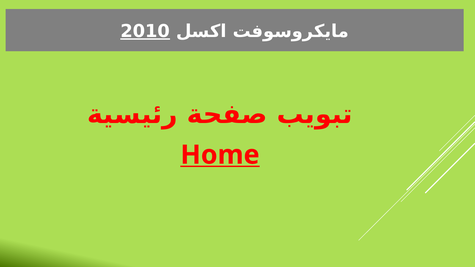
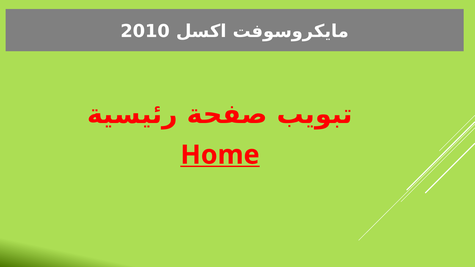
2010 underline: present -> none (145, 31)
